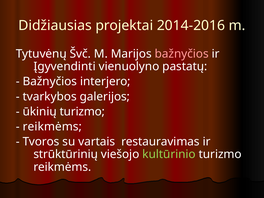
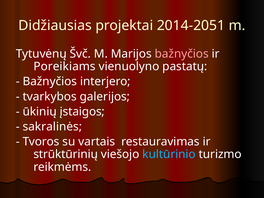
2014-2016: 2014-2016 -> 2014-2051 (191, 25)
Įgyvendinti: Įgyvendinti -> Poreikiams (65, 66)
ūkinių turizmo: turizmo -> įstaigos (82, 112)
reikmėms: reikmėms -> sakralinės (52, 127)
kultūrinio colour: light green -> light blue (169, 154)
